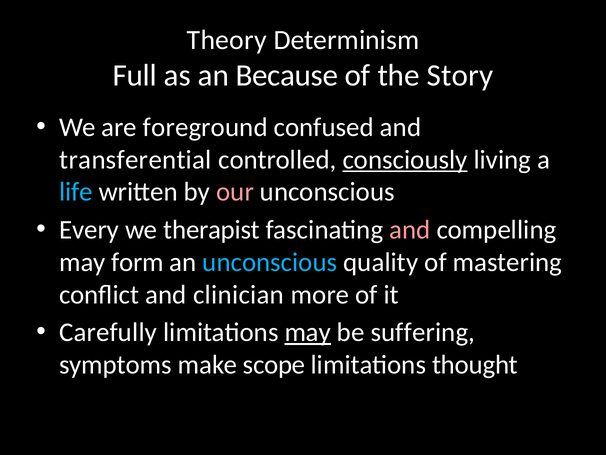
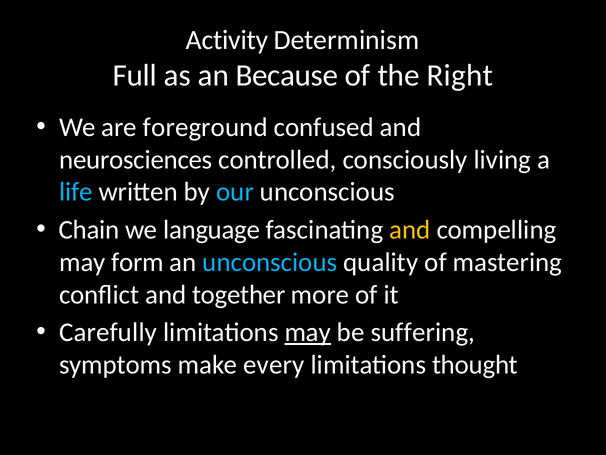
Theory: Theory -> Activity (227, 40)
Story: Story -> Right (460, 75)
transferential: transferential -> neurosciences (136, 160)
consciously underline: present -> none (405, 160)
our colour: pink -> light blue (235, 192)
Every: Every -> Chain (89, 230)
therapist: therapist -> language (212, 230)
and colour: pink -> yellow (410, 230)
clinician: clinician -> together (239, 294)
scope: scope -> every (274, 364)
